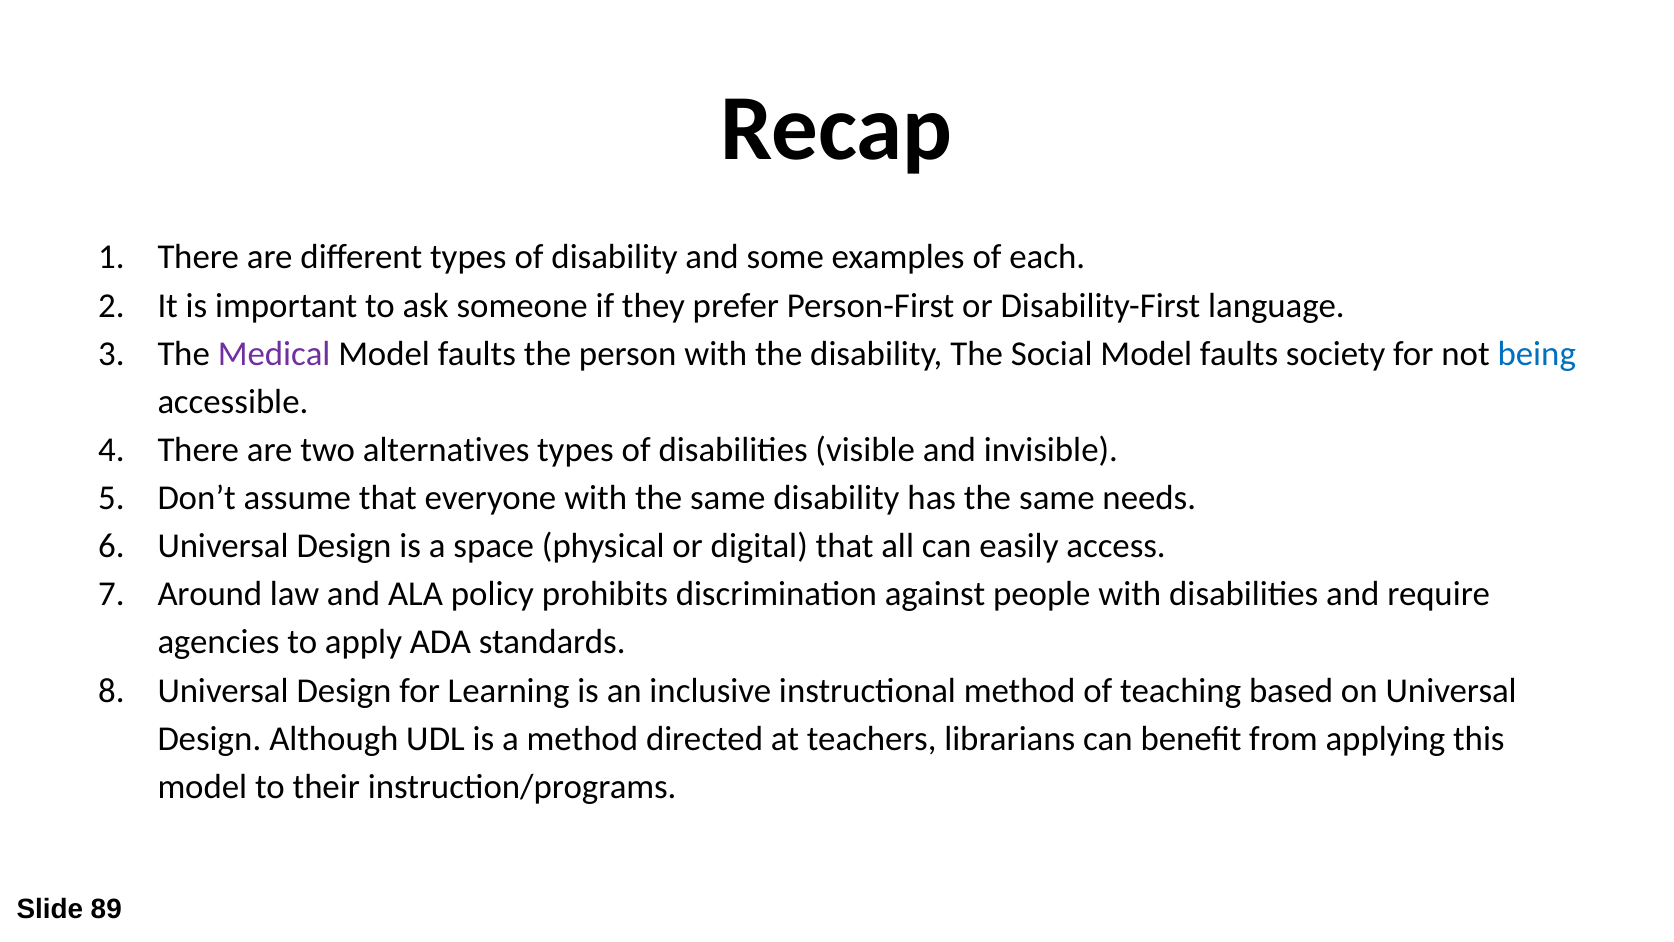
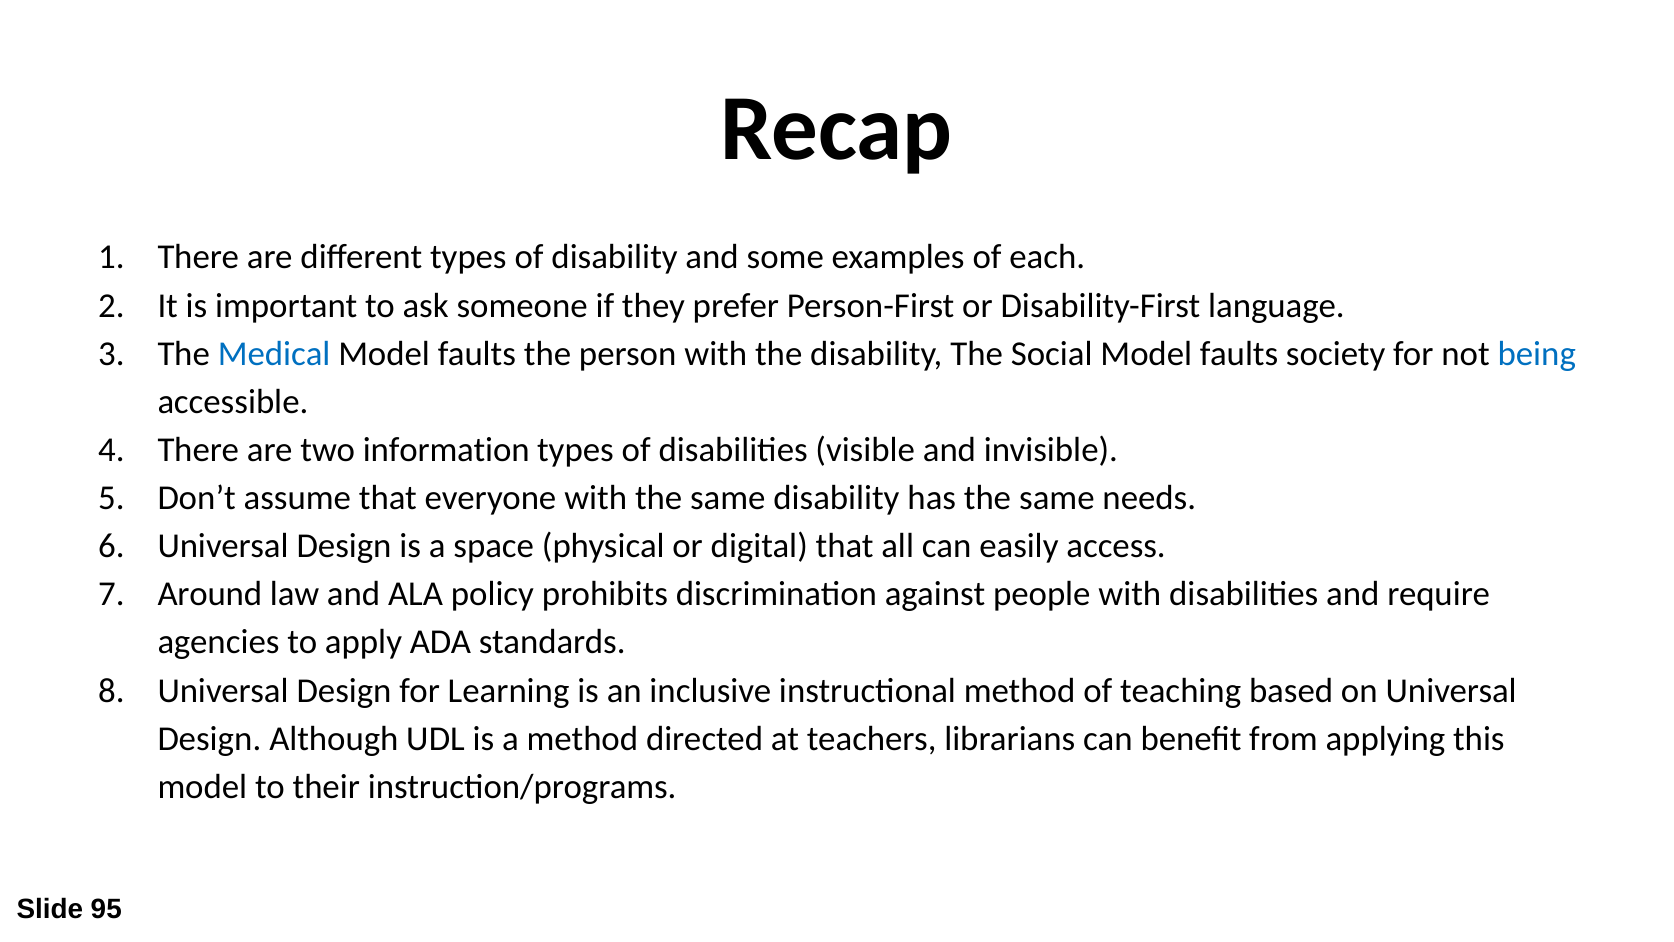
Medical colour: purple -> blue (274, 354)
alternatives: alternatives -> information (446, 450)
89: 89 -> 95 (106, 909)
